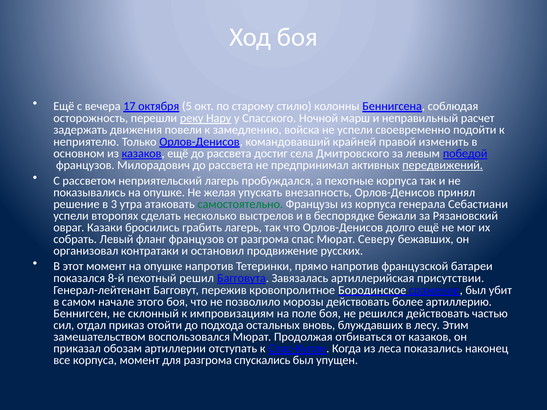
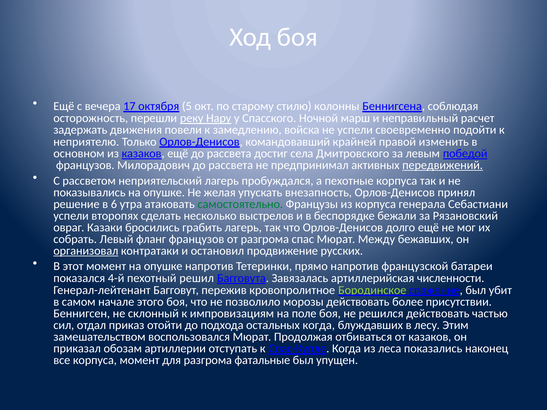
3: 3 -> 6 (114, 204)
Северу: Северу -> Между (377, 239)
организовал underline: none -> present (86, 251)
8-й: 8-й -> 4-й (116, 278)
присутствии: присутствии -> численности (451, 278)
Бородинское colour: white -> light green (372, 290)
артиллерию: артиллерию -> присутствии (459, 302)
остальных вновь: вновь -> когда (319, 325)
спускались: спускались -> фатальные (262, 361)
